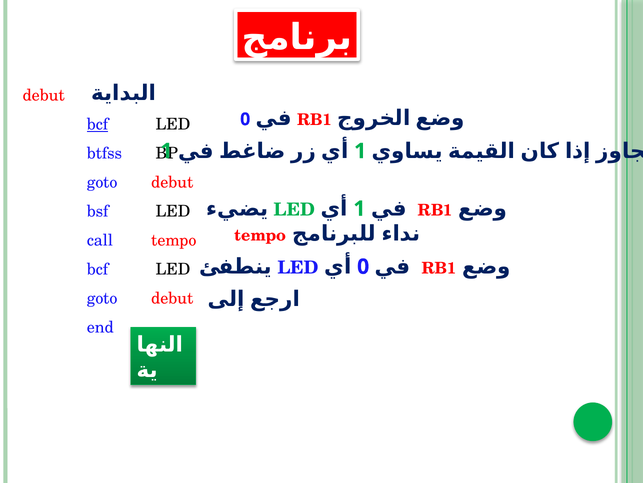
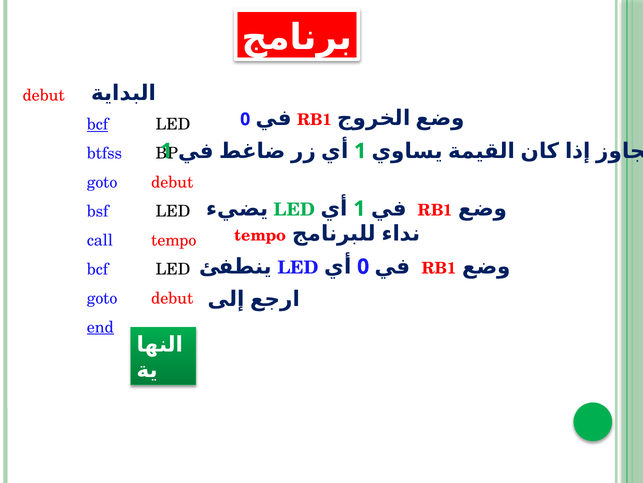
end underline: none -> present (100, 327)
